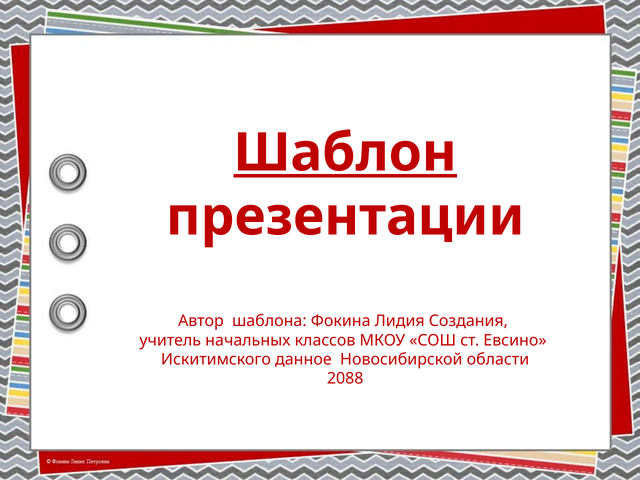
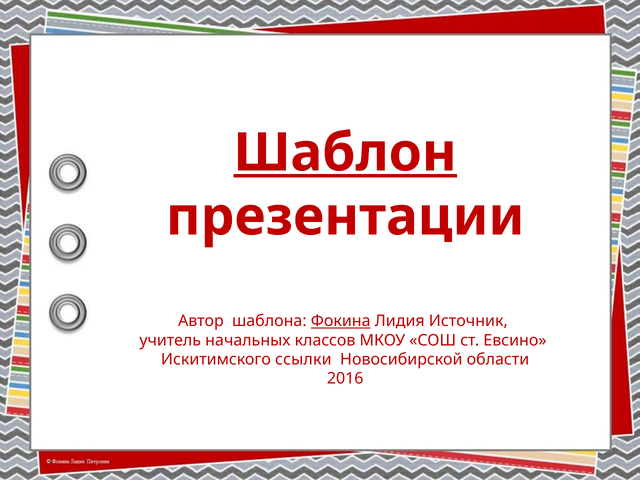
Фокина underline: none -> present (341, 321)
Создания: Создания -> Источник (468, 321)
данное: данное -> ссылки (303, 359)
2088: 2088 -> 2016 (345, 379)
